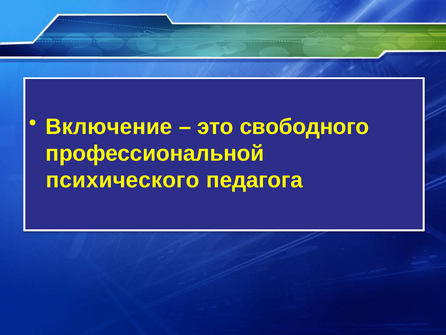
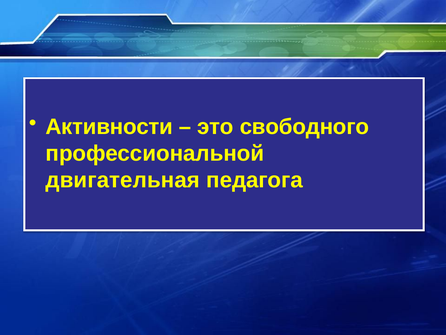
Включение: Включение -> Активности (109, 126)
психического: психического -> двигательная (123, 180)
